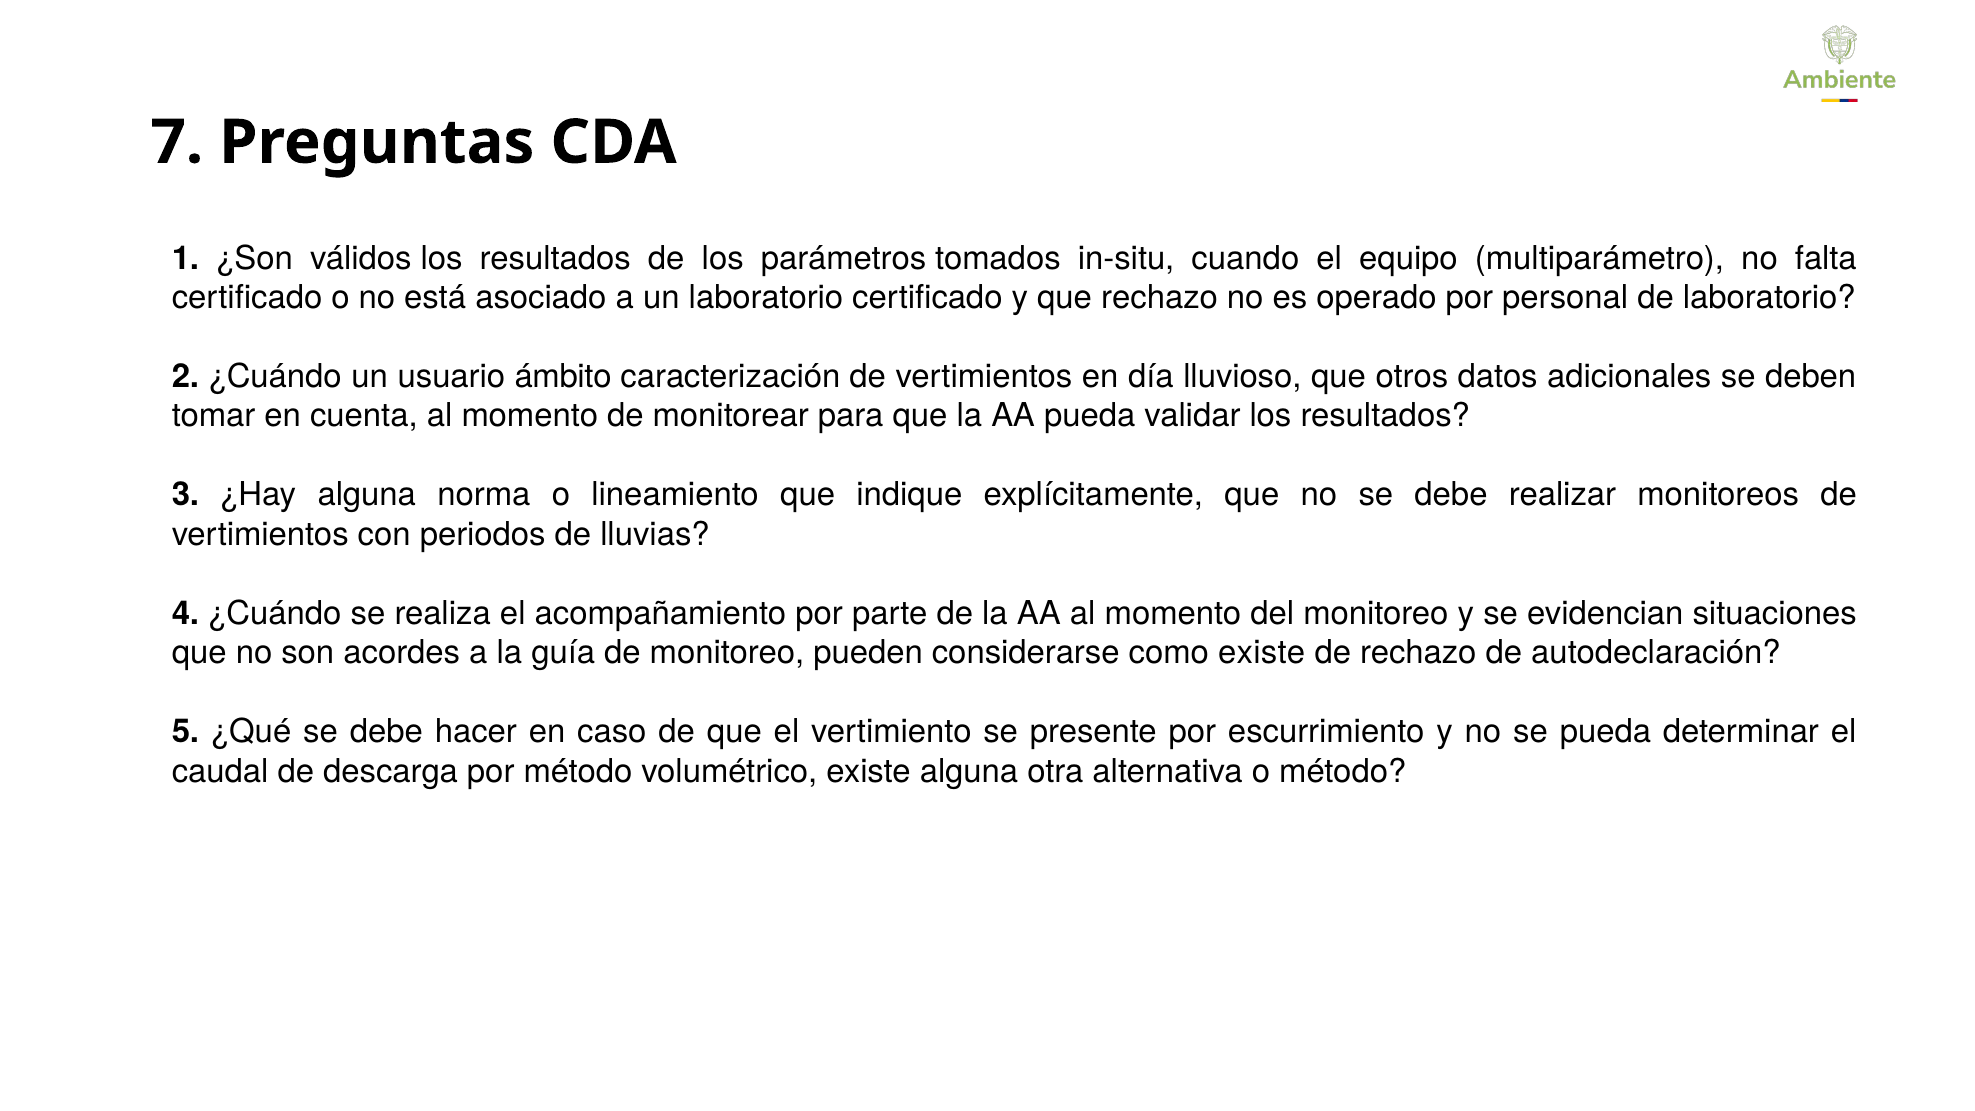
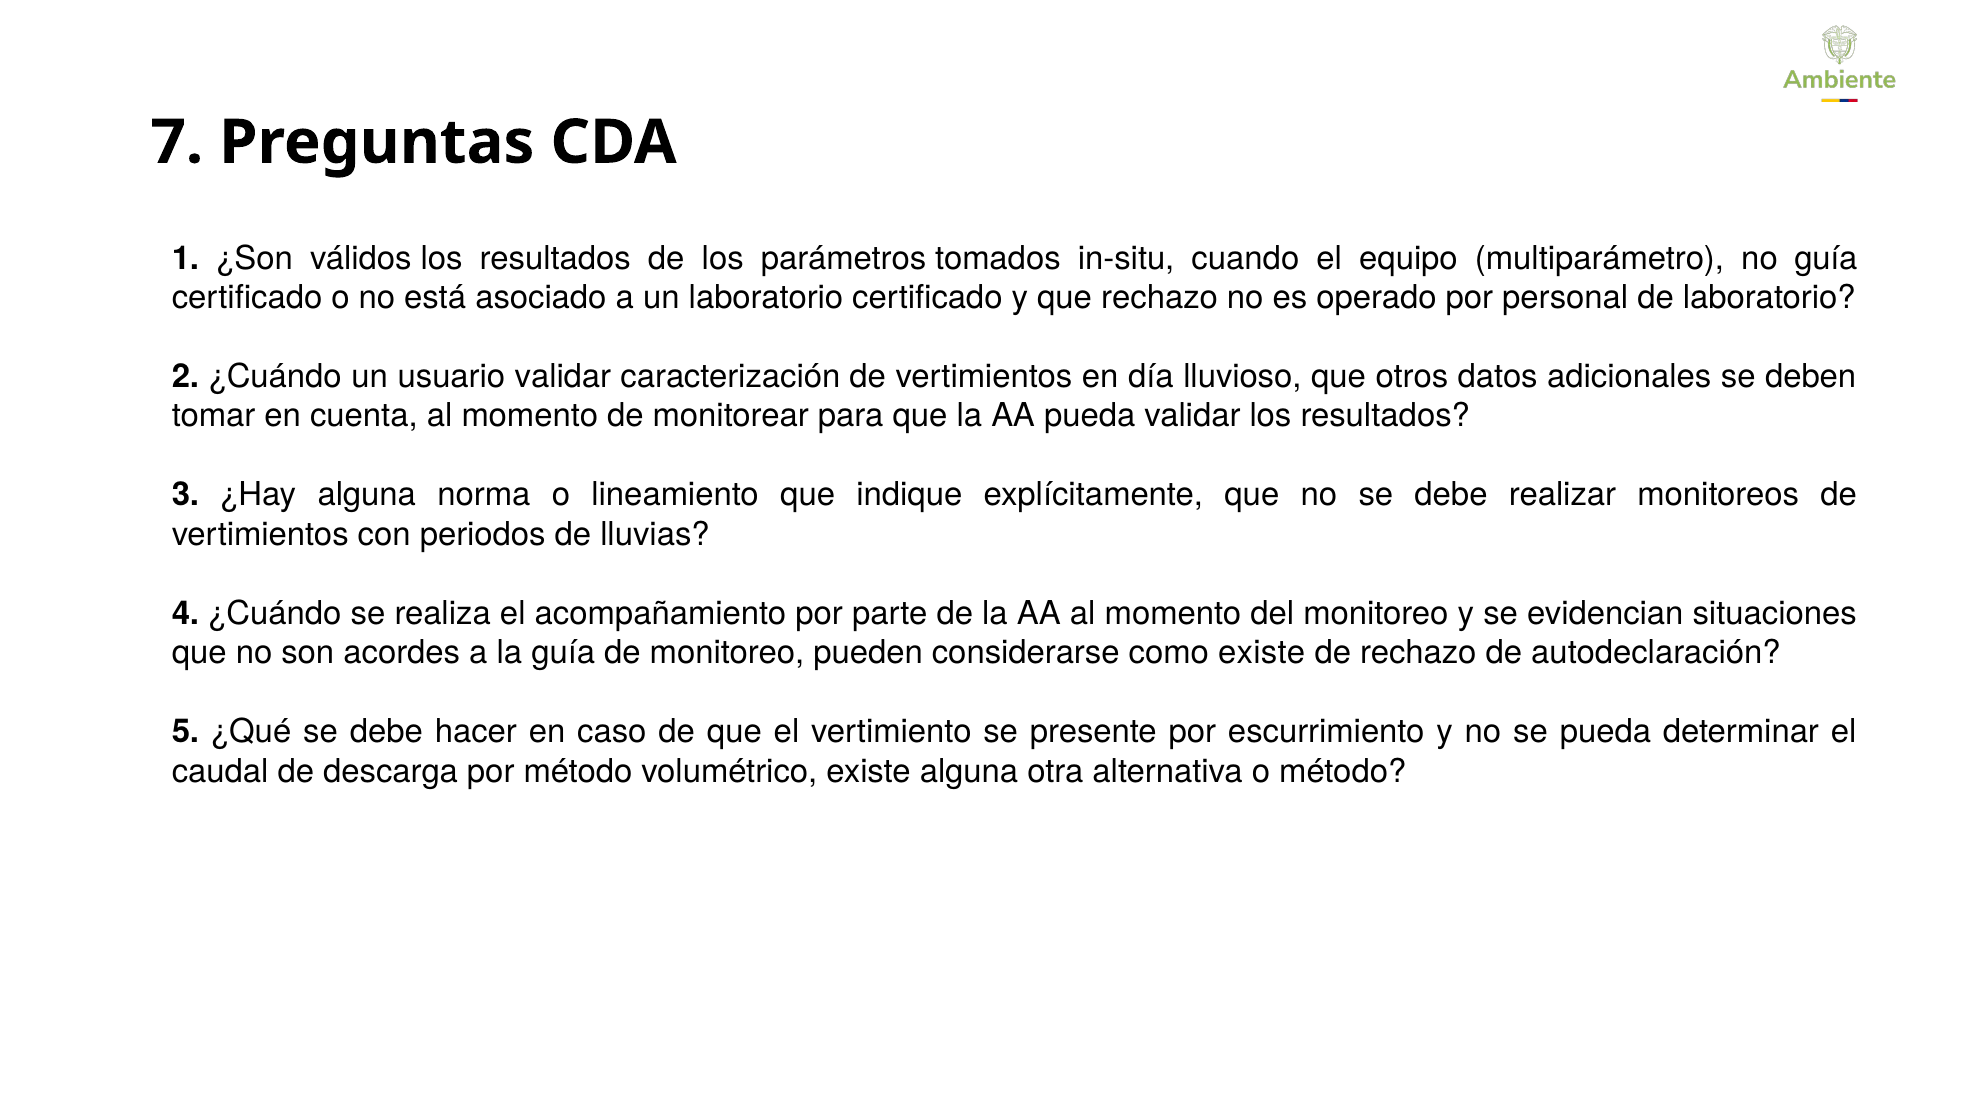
no falta: falta -> guía (1826, 258)
usuario ámbito: ámbito -> validar (563, 377)
